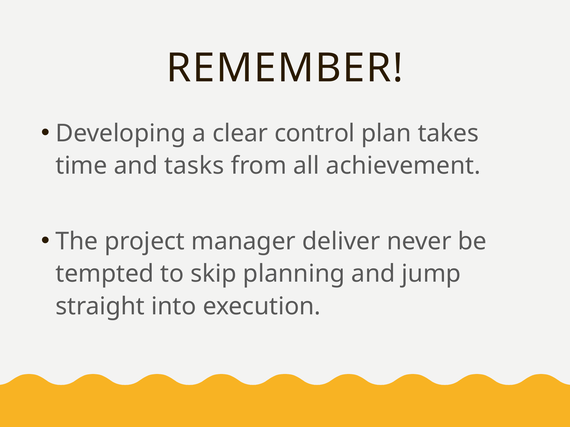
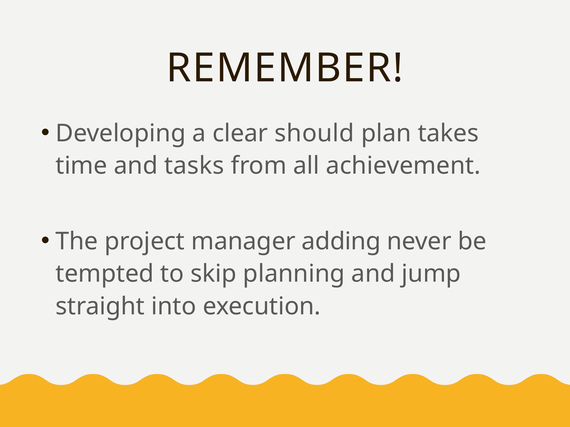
control: control -> should (314, 134)
deliver: deliver -> adding (341, 242)
